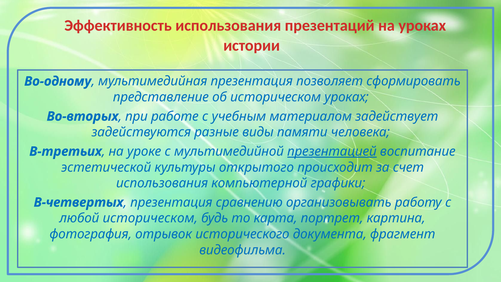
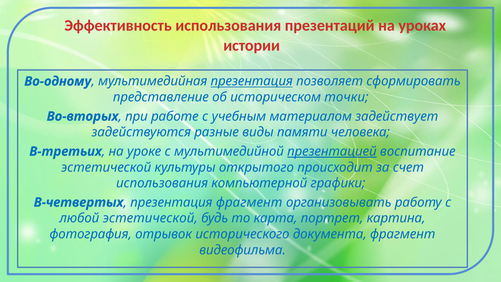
презентация underline: none -> present (252, 81)
историческом уроках: уроках -> точки (346, 97)
презентация сравнению: сравнению -> фрагмент (249, 202)
любой историческом: историческом -> эстетической (150, 218)
